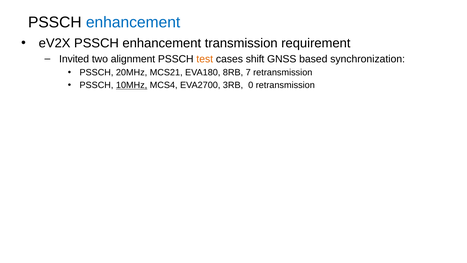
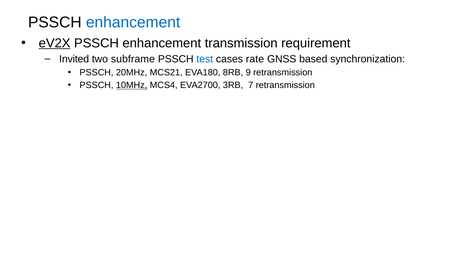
eV2X underline: none -> present (55, 43)
alignment: alignment -> subframe (133, 59)
test colour: orange -> blue (205, 59)
shift: shift -> rate (255, 59)
7: 7 -> 9 (248, 72)
0: 0 -> 7 (251, 85)
